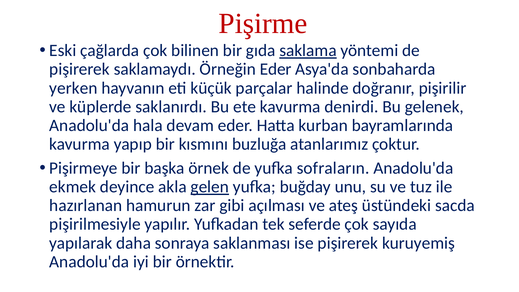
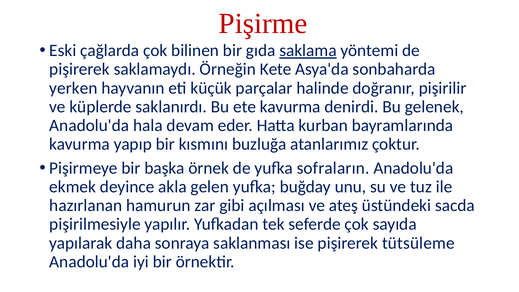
Örneğin Eder: Eder -> Kete (276, 69)
gelen underline: present -> none (210, 187)
kuruyemiş: kuruyemiş -> tütsüleme (418, 243)
